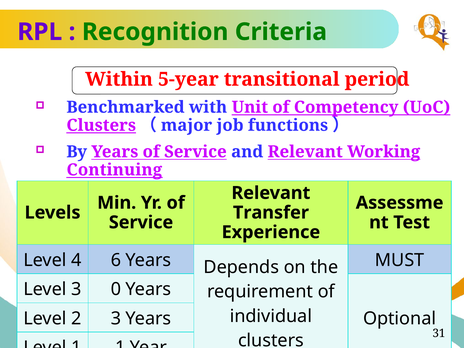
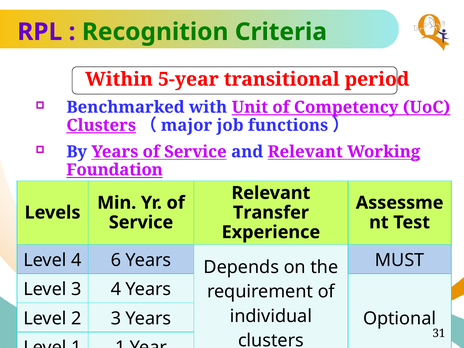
Continuing: Continuing -> Foundation (115, 170)
3 0: 0 -> 4 (116, 289)
